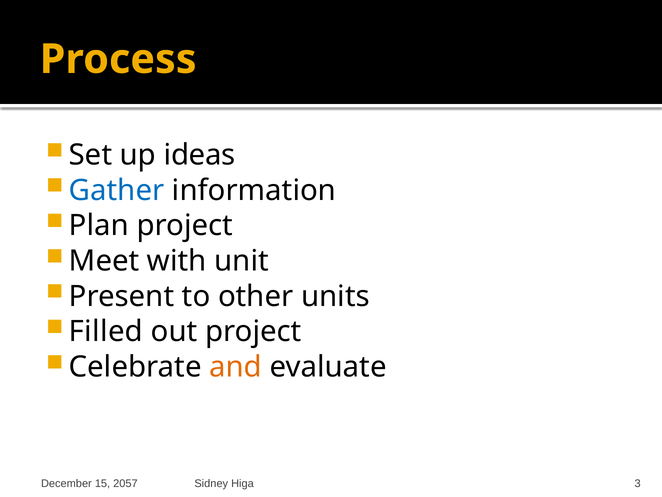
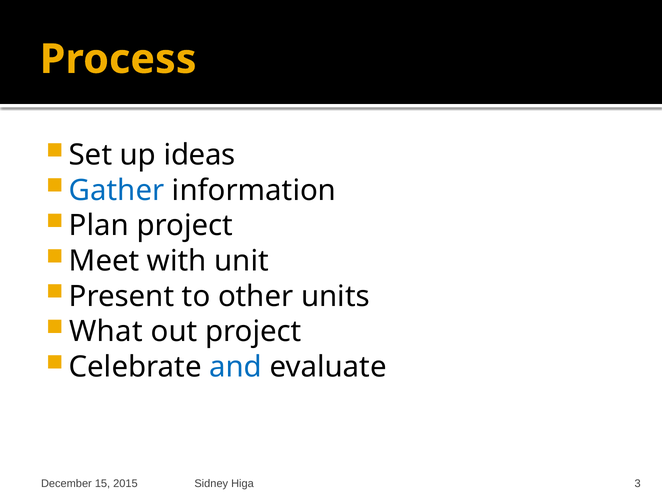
Filled: Filled -> What (106, 331)
and colour: orange -> blue (236, 367)
2057: 2057 -> 2015 (125, 483)
